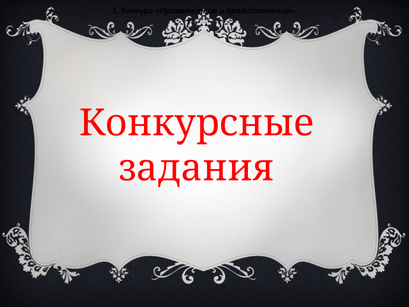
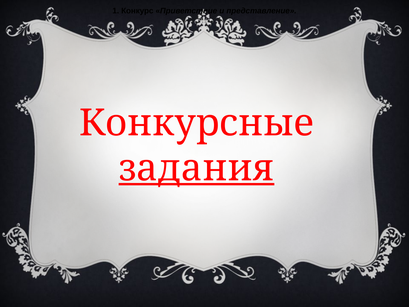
задания underline: none -> present (196, 168)
